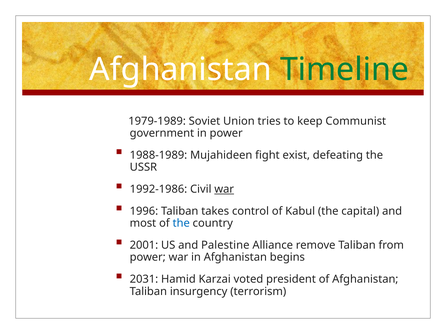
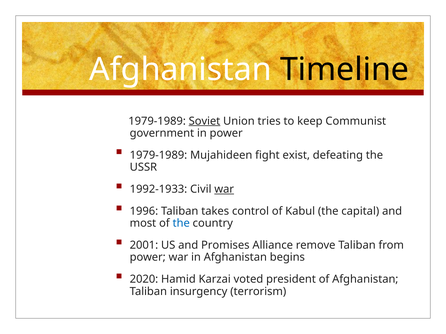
Timeline colour: green -> black (345, 70)
Soviet underline: none -> present (204, 121)
1988-1989: 1988-1989 -> 1979-1989 (158, 155)
1992-1986: 1992-1986 -> 1992-1933 (158, 189)
Palestine: Palestine -> Promises (225, 246)
2031: 2031 -> 2020 (144, 280)
